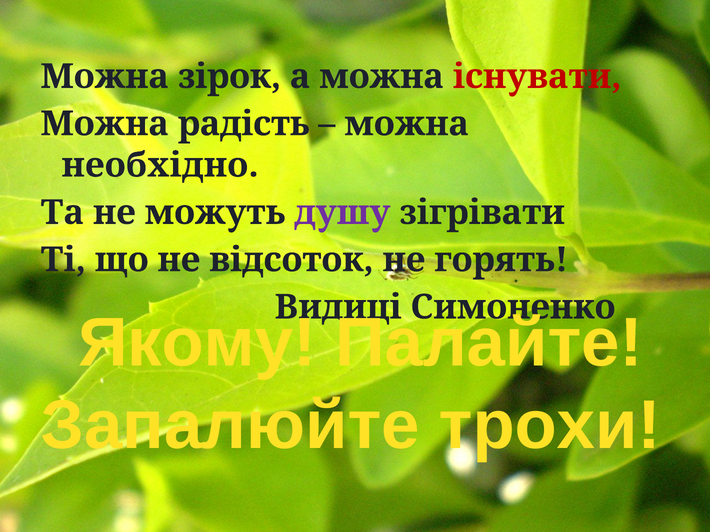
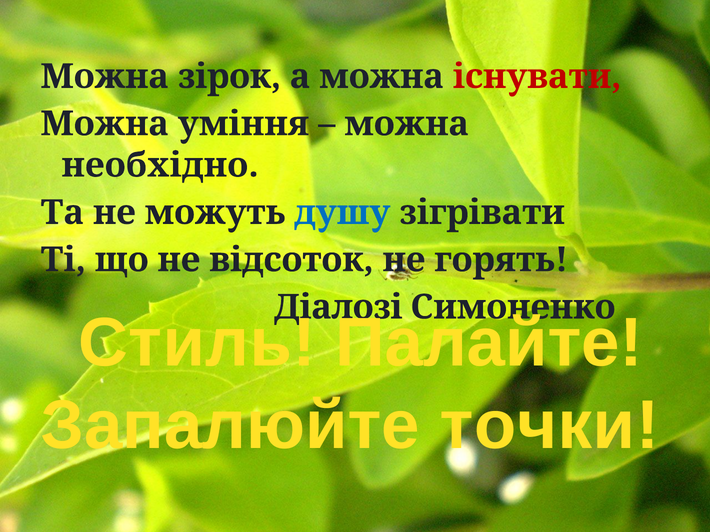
радість: радість -> уміння (243, 124)
душу colour: purple -> blue (342, 213)
Видиці: Видиці -> Діалозі (338, 307)
Якому: Якому -> Стиль (197, 343)
трохи: трохи -> точки (549, 426)
